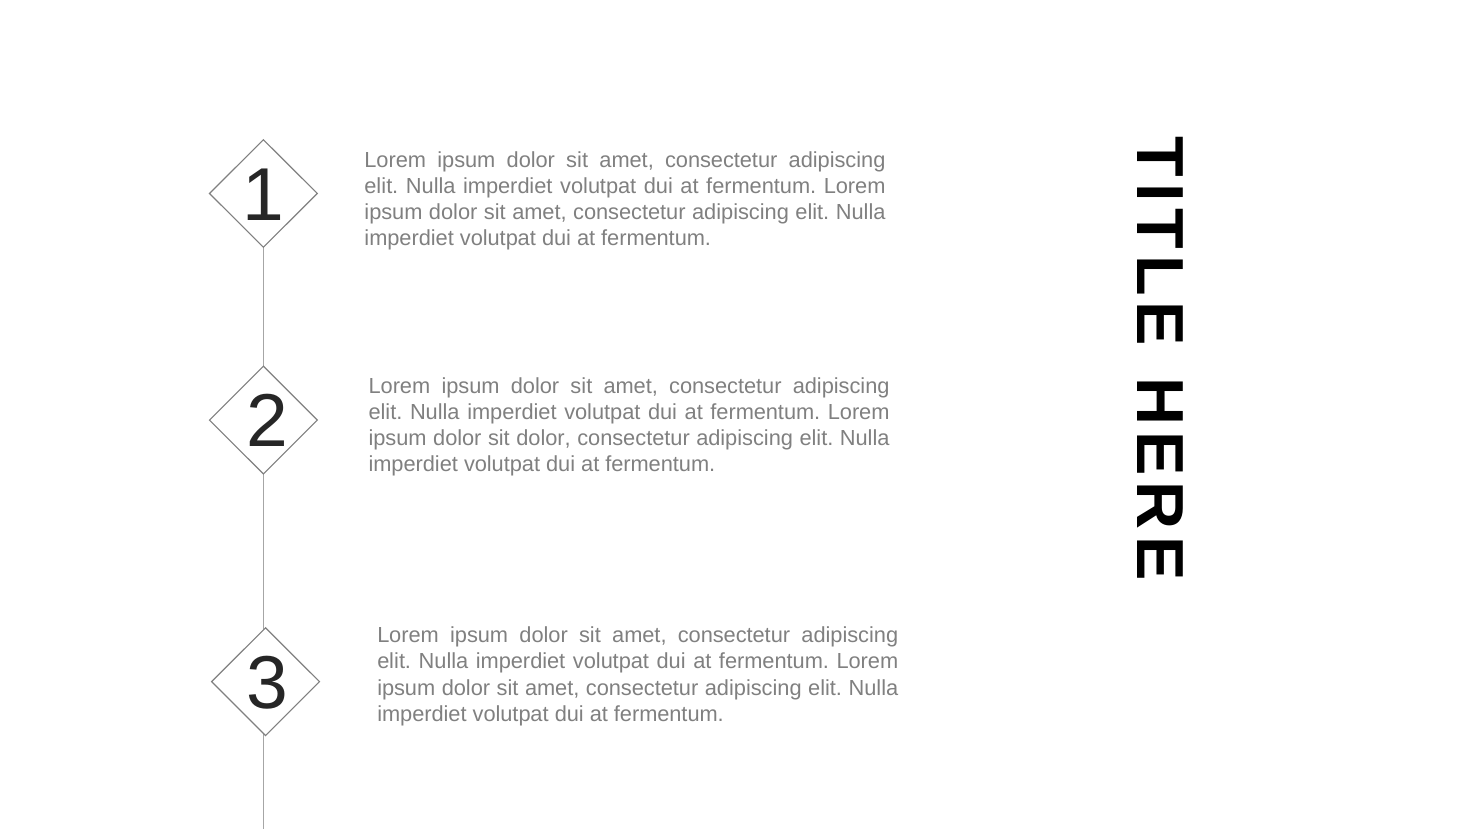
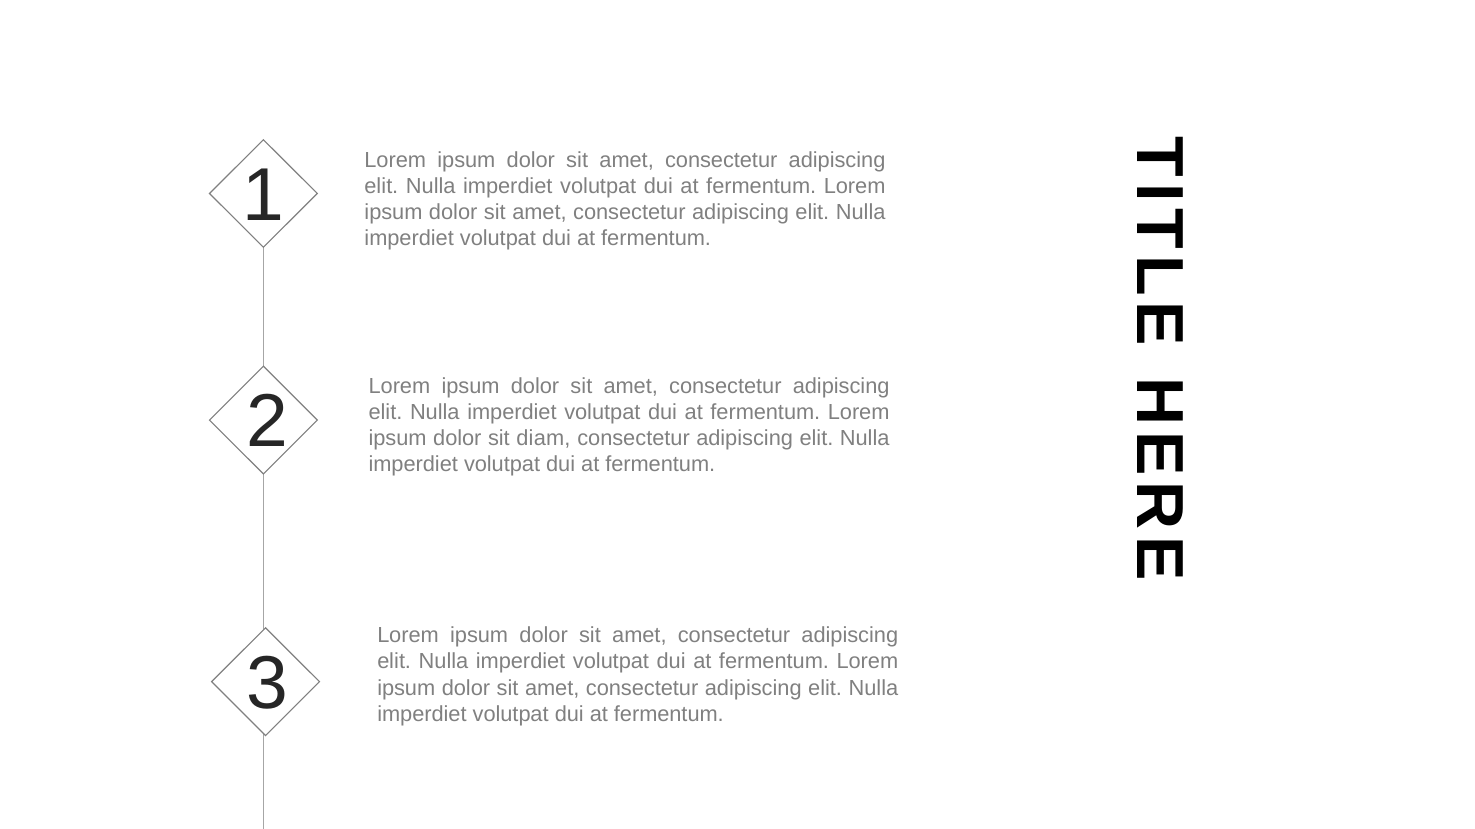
sit dolor: dolor -> diam (543, 439)
